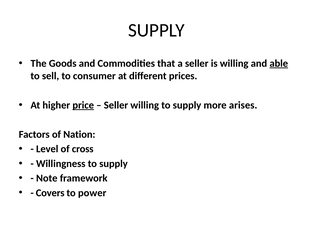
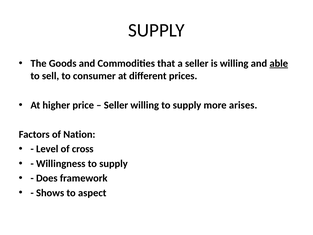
price underline: present -> none (83, 105)
Note: Note -> Does (47, 178)
Covers: Covers -> Shows (50, 193)
power: power -> aspect (92, 193)
